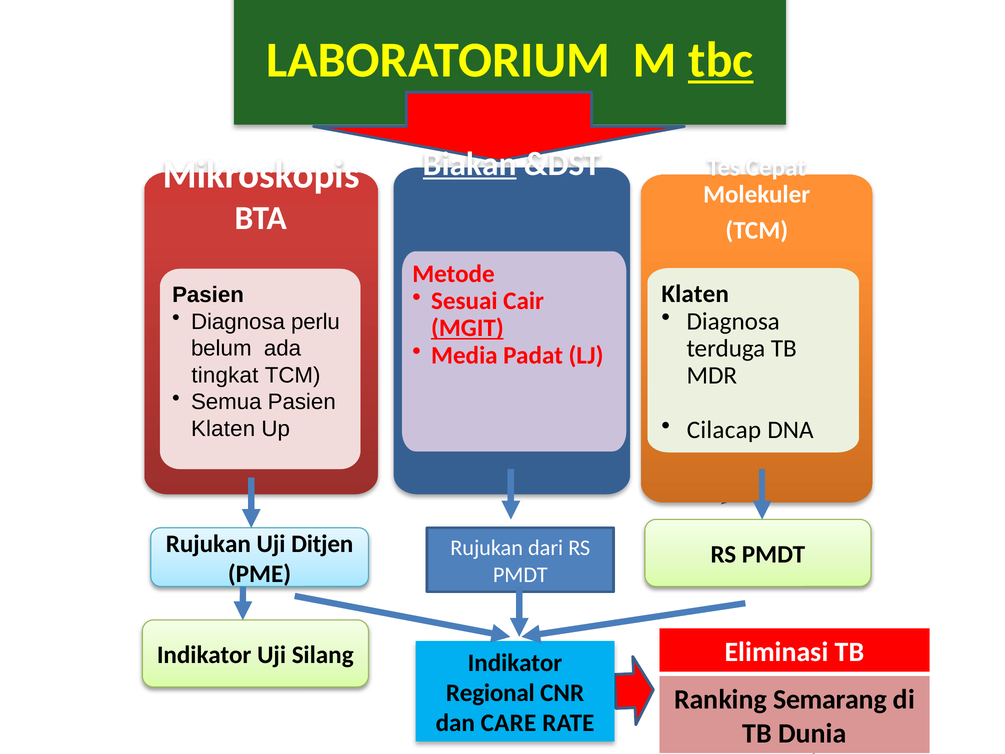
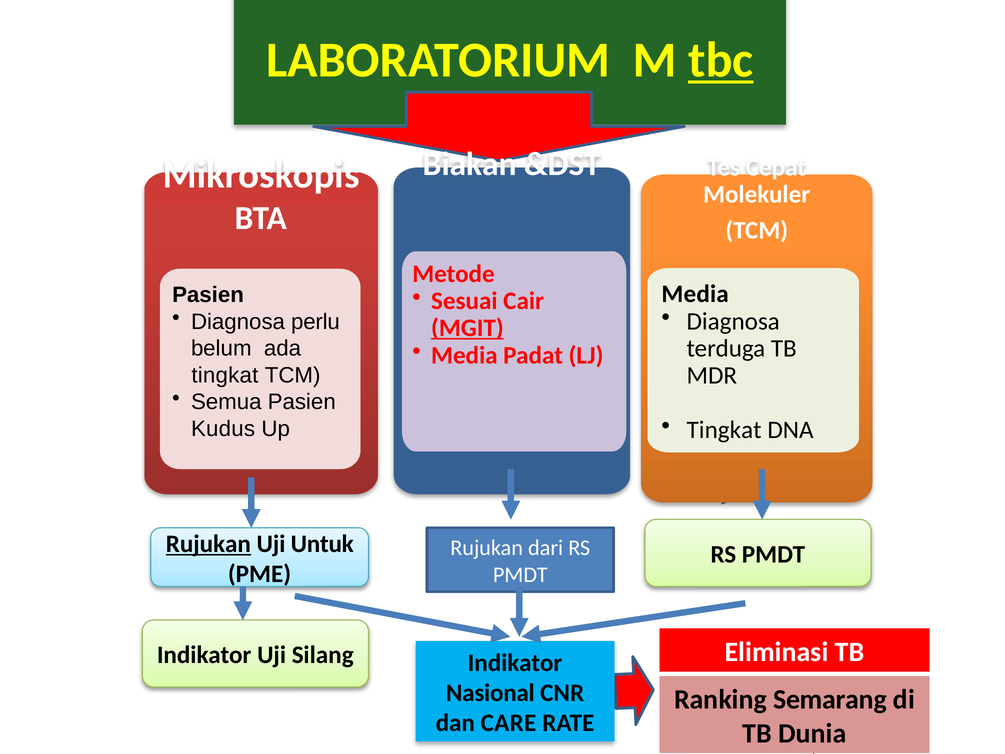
Biakan underline: present -> none (470, 164)
Klaten: Klaten -> Media (695, 294)
Cilacap: Cilacap -> Tingkat (724, 430)
Klaten: Klaten -> Kudus (223, 429)
Rujukan underline: none -> present (208, 544)
Ditjen: Ditjen -> Untuk (322, 544)
Regional: Regional -> Nasional (490, 693)
